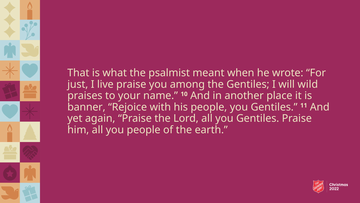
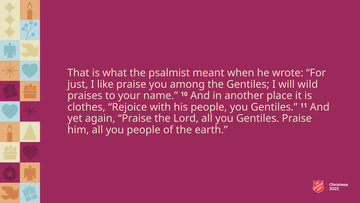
live: live -> like (105, 84)
banner: banner -> clothes (86, 107)
